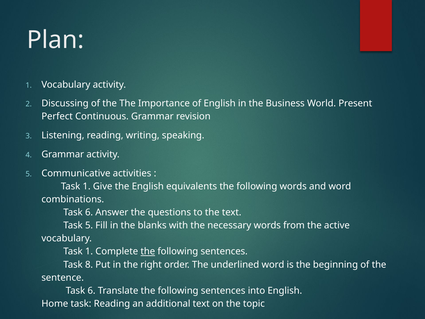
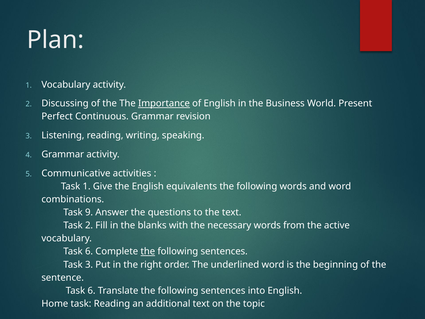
Importance underline: none -> present (164, 103)
6: 6 -> 9 (89, 212)
Task 5: 5 -> 2 (89, 225)
1: 1 -> 6 (89, 251)
Task 8: 8 -> 3 (89, 264)
